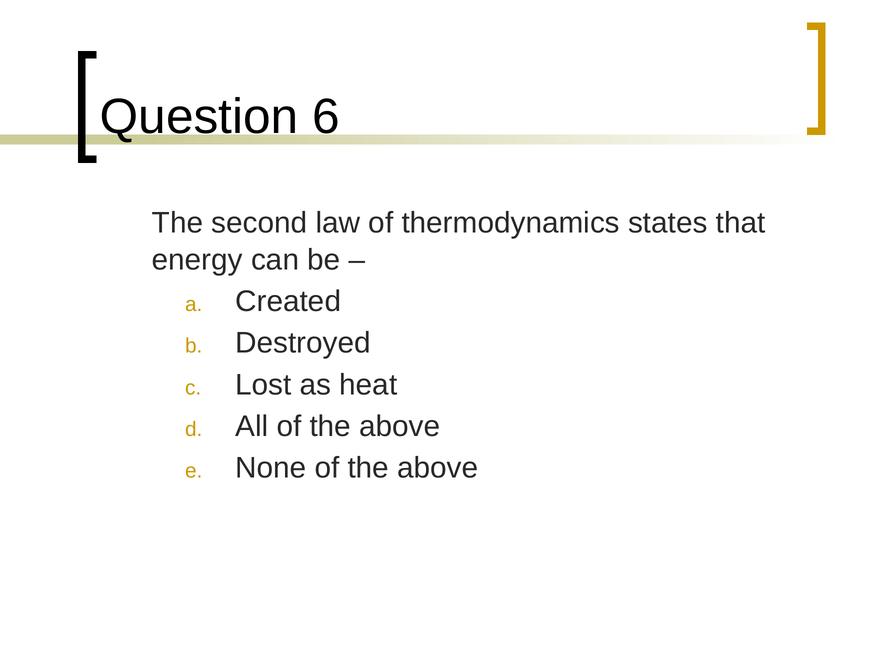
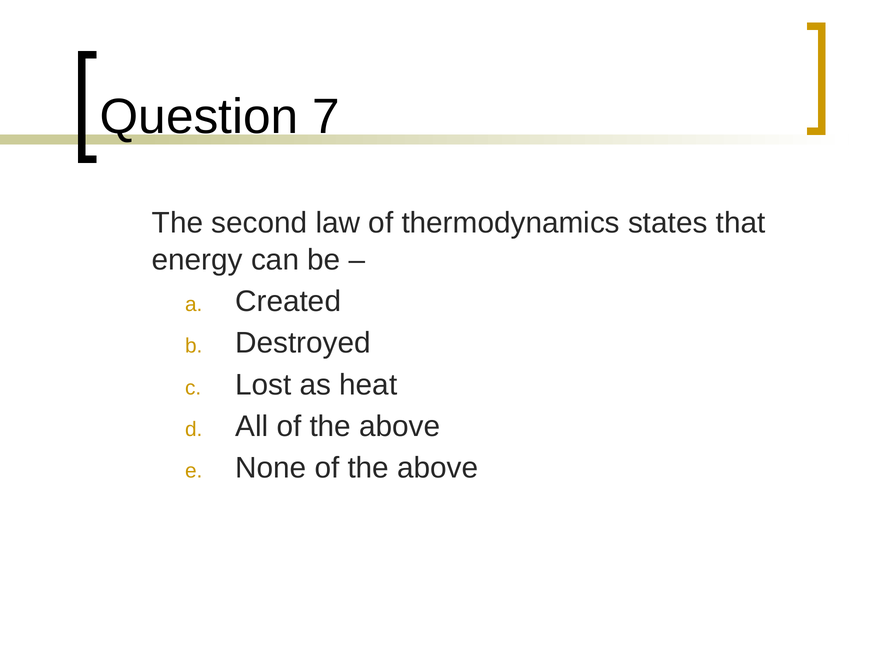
6: 6 -> 7 (326, 117)
